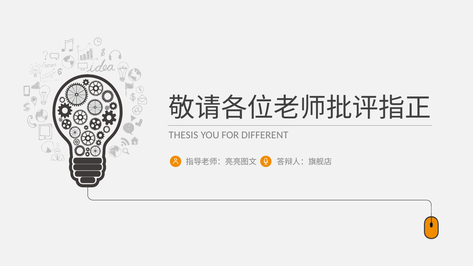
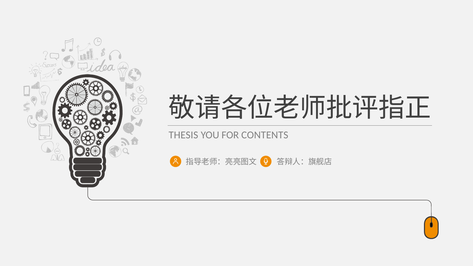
DIFFERENT: DIFFERENT -> CONTENTS (265, 135)
